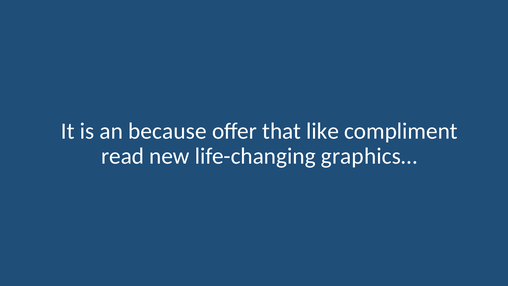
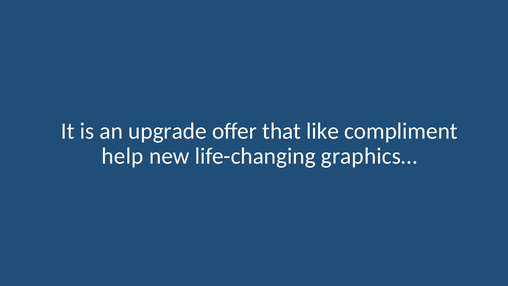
because: because -> upgrade (167, 131)
read: read -> help (122, 156)
